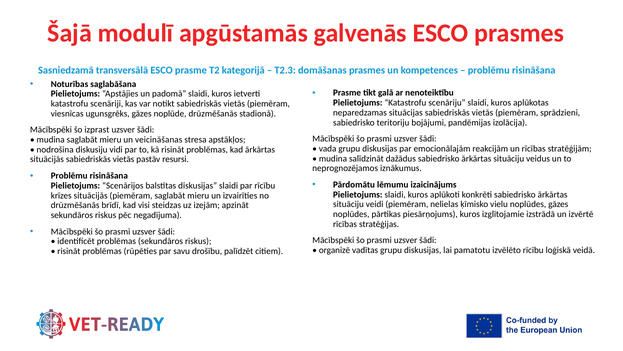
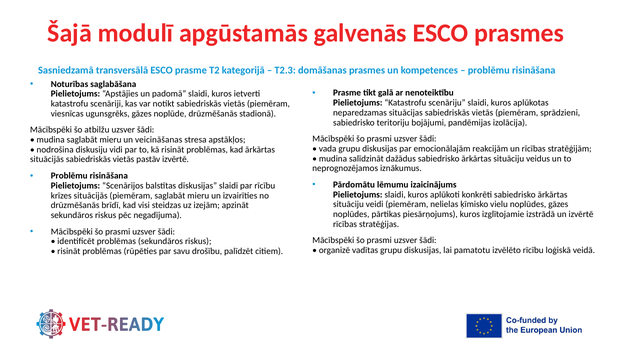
izprast: izprast -> atbilžu (97, 130)
pastāv resursi: resursi -> izvērtē (176, 159)
